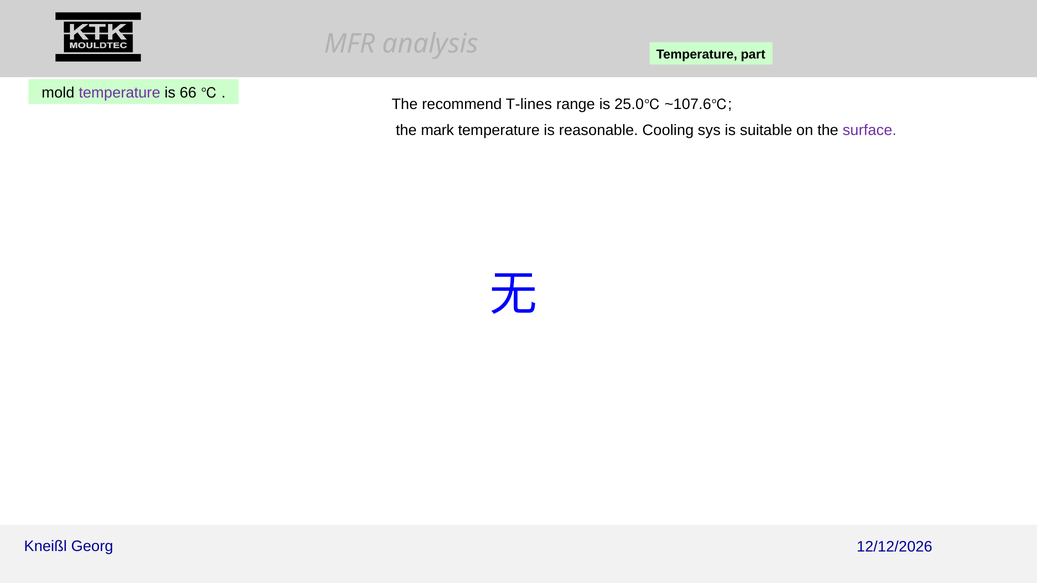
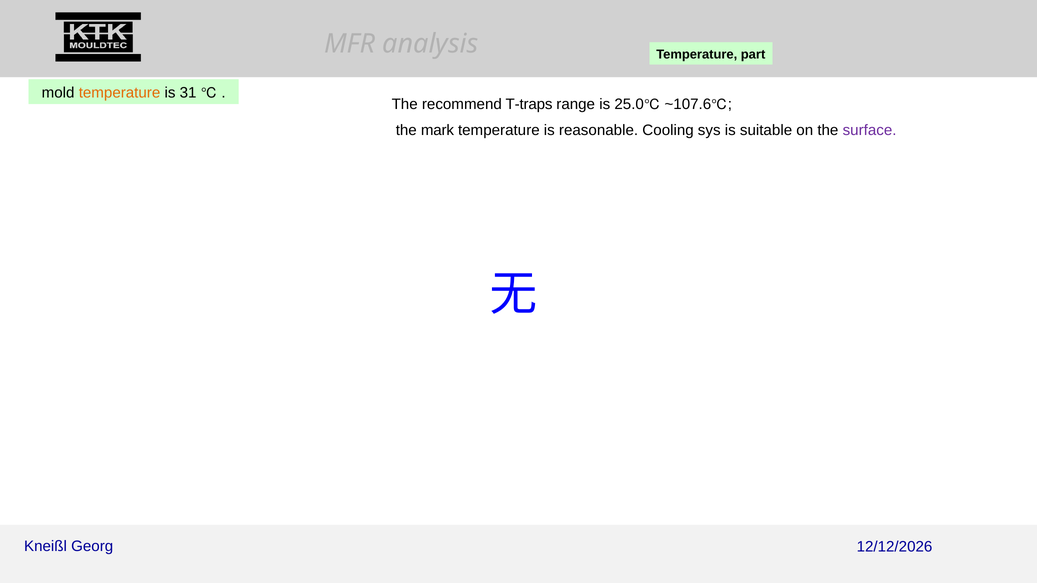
temperature colour: purple -> orange (120, 93)
66: 66 -> 31 (188, 93)
T-lines: T-lines -> T-traps (529, 105)
